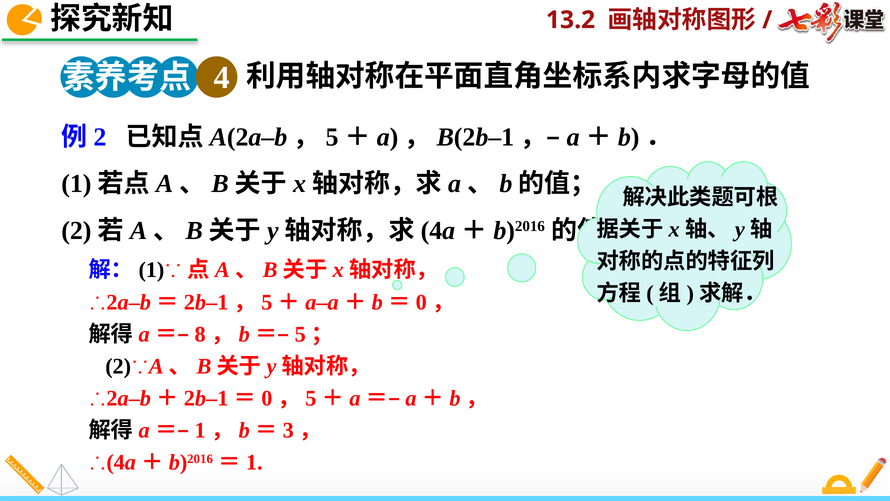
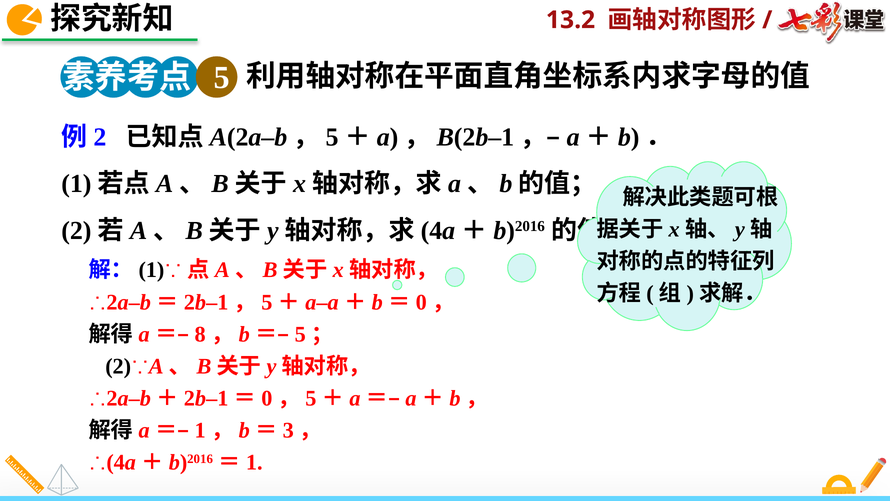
4: 4 -> 5 (222, 78)
